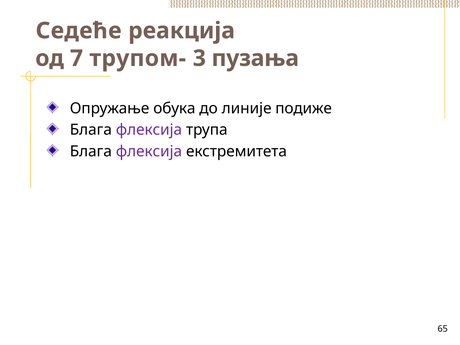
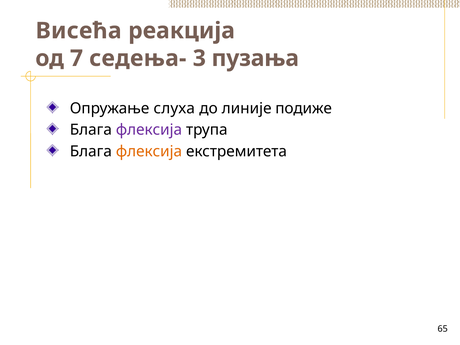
Седеће: Седеће -> Висећа (79, 31)
трупом-: трупом- -> седења- (138, 58)
обука: обука -> слуха (174, 108)
флексија colour: purple -> orange (149, 151)
